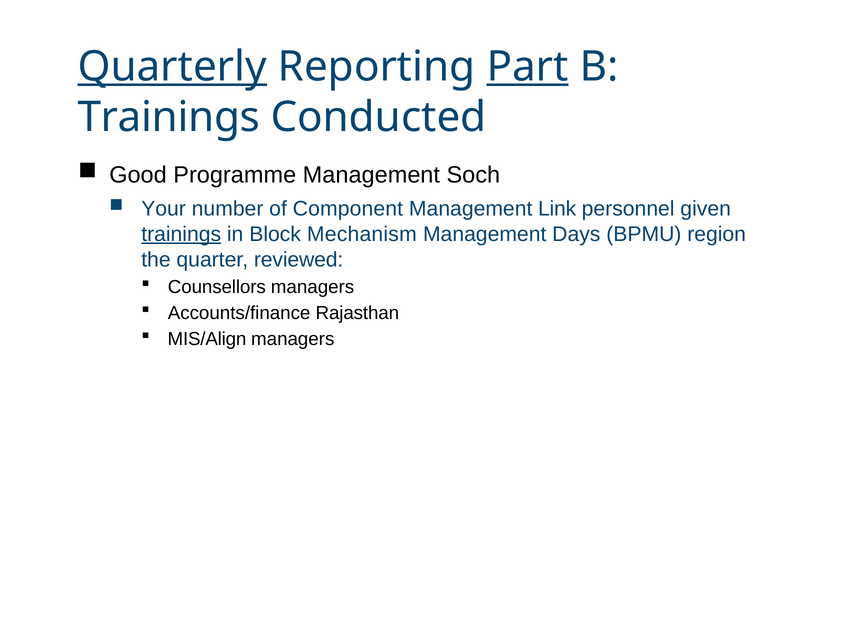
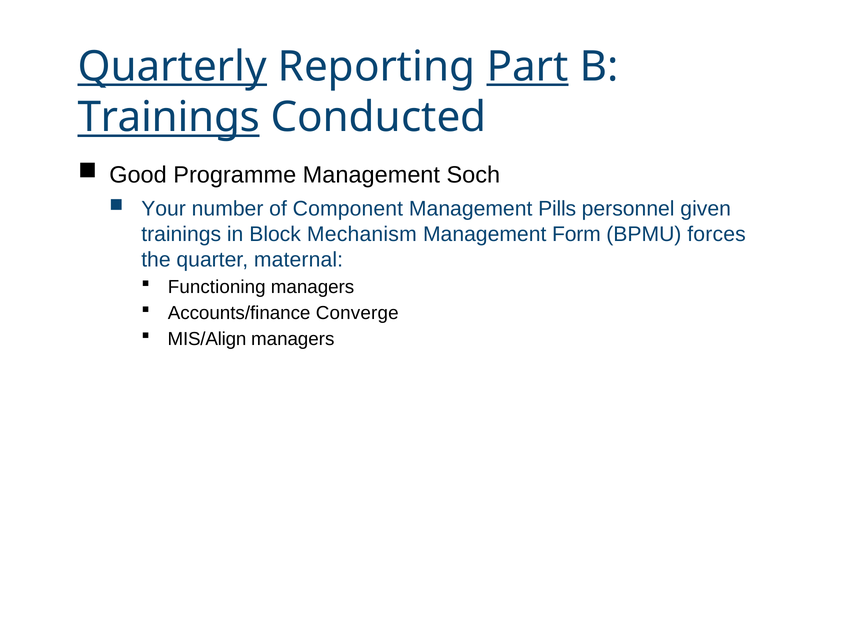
Trainings underline: none -> present (169, 117)
Link: Link -> Pills (557, 209)
trainings underline: present -> none (181, 234)
Days: Days -> Form (576, 234)
region: region -> forces (717, 234)
reviewed: reviewed -> maternal (299, 259)
Counsellors: Counsellors -> Functioning (217, 287)
Rajasthan: Rajasthan -> Converge (357, 313)
